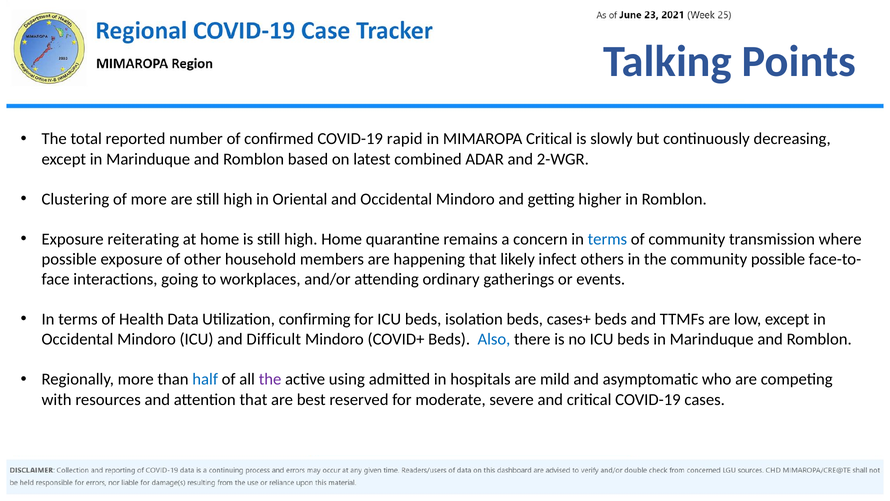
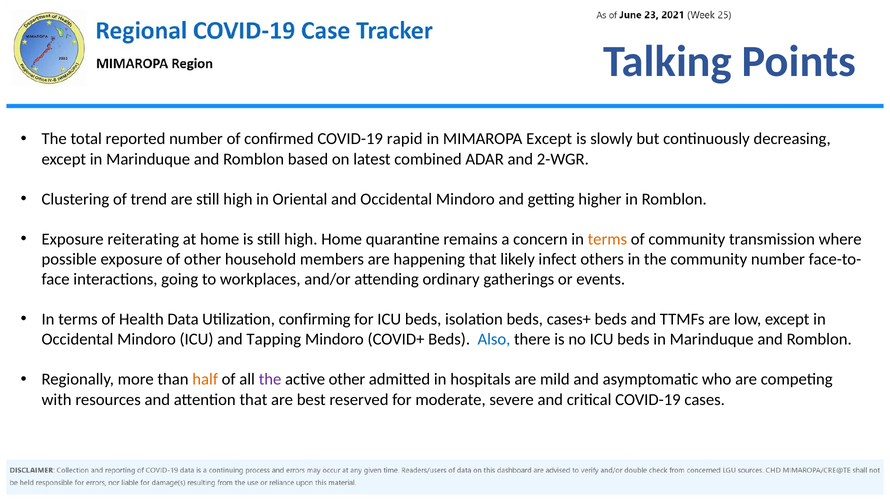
MIMAROPA Critical: Critical -> Except (549, 139)
of more: more -> trend (149, 199)
terms colour: blue -> orange (607, 239)
community possible: possible -> number (778, 259)
Difficult: Difficult -> Tapping (274, 339)
half colour: blue -> orange (205, 379)
active using: using -> other (347, 379)
